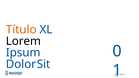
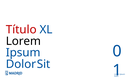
Título colour: orange -> red (21, 30)
